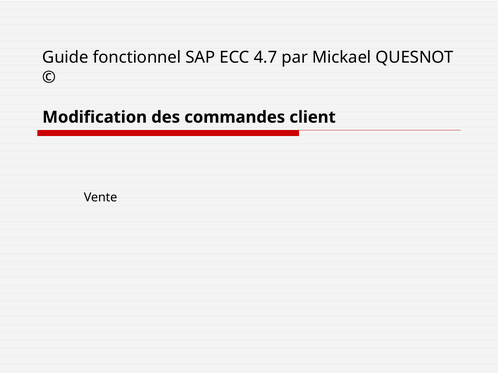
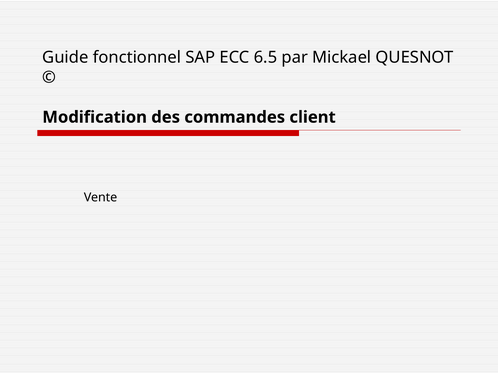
4.7: 4.7 -> 6.5 (265, 58)
